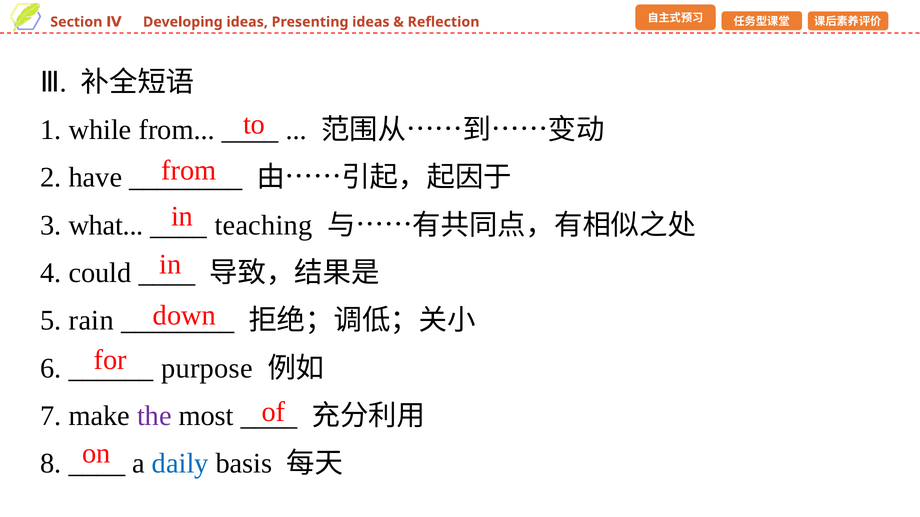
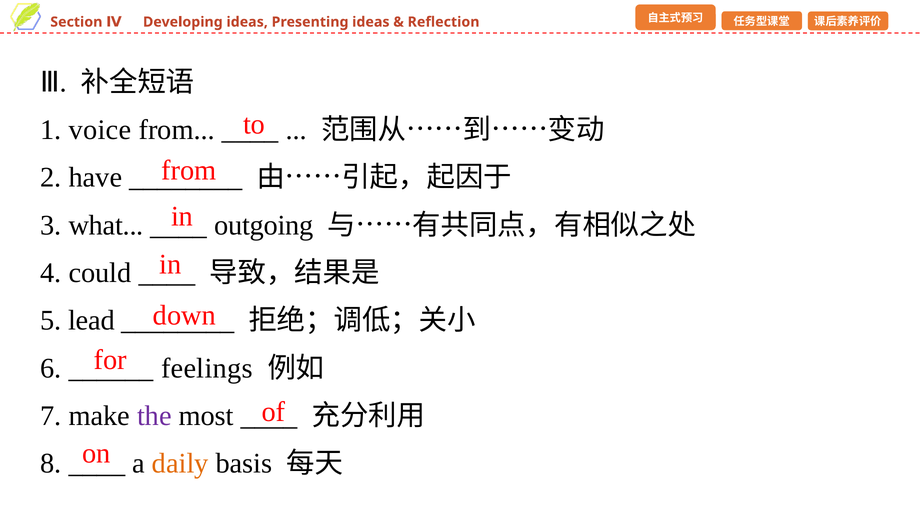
while: while -> voice (100, 130)
teaching: teaching -> outgoing (264, 225)
rain: rain -> lead (92, 321)
purpose: purpose -> feelings (207, 369)
daily colour: blue -> orange (180, 464)
